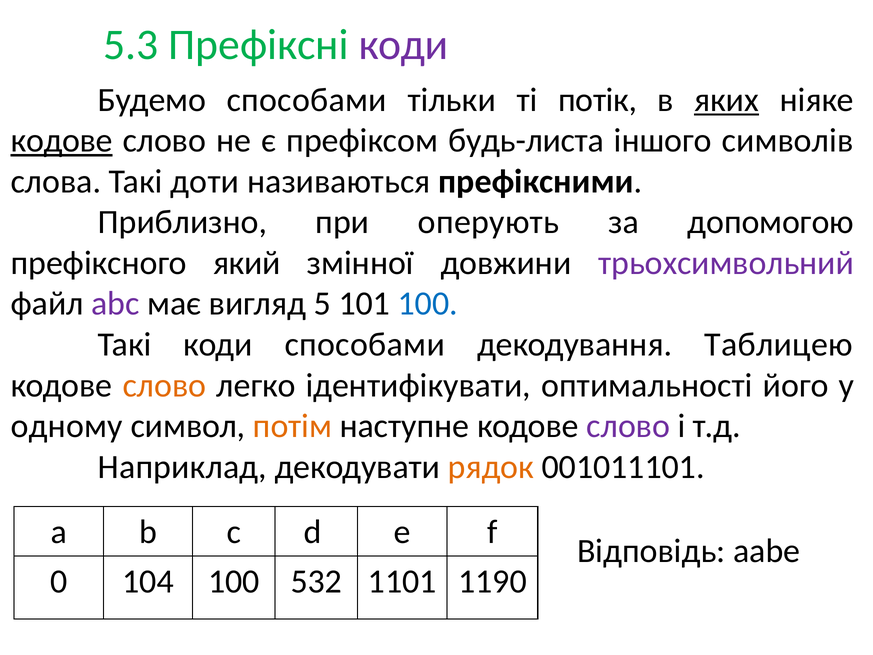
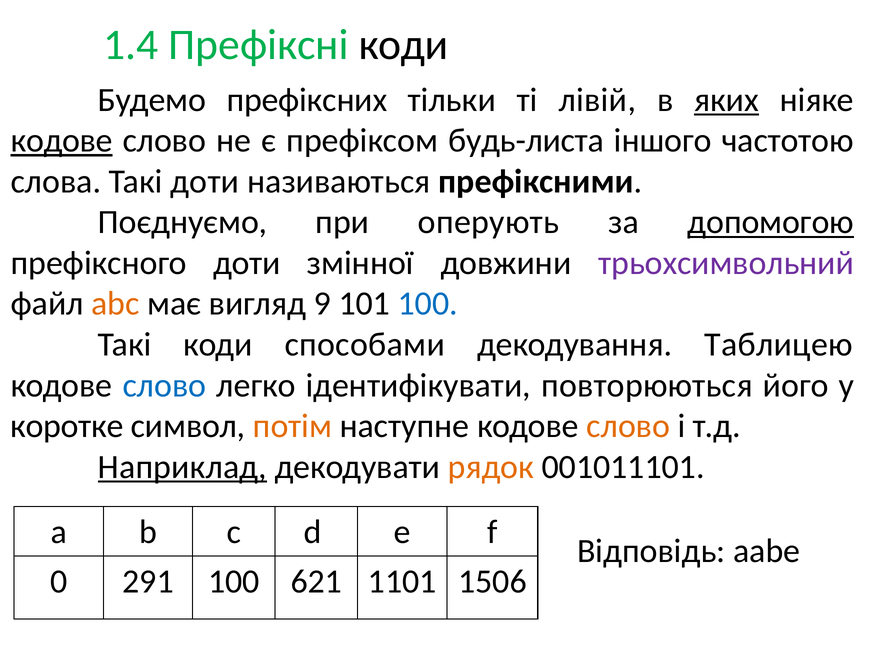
5.3: 5.3 -> 1.4 (131, 45)
коди colour: purple -> black (404, 45)
Будемо способами: способами -> префіксних (307, 100)
потік: потік -> лівій (597, 100)
символів: символів -> частотою (788, 141)
Приблизно: Приблизно -> Поєднуємо (183, 222)
допомогою underline: none -> present (771, 222)
префіксного який: який -> доти (247, 263)
abc colour: purple -> orange (115, 304)
5: 5 -> 9 (322, 304)
слово colour: orange -> blue (164, 385)
оптимальності: оптимальності -> повторюються (647, 385)
одному: одному -> коротке (67, 426)
слово colour: purple -> orange (628, 426)
Наприклад underline: none -> present (182, 467)
104: 104 -> 291 (148, 581)
532: 532 -> 621 (316, 581)
1190: 1190 -> 1506 (492, 581)
